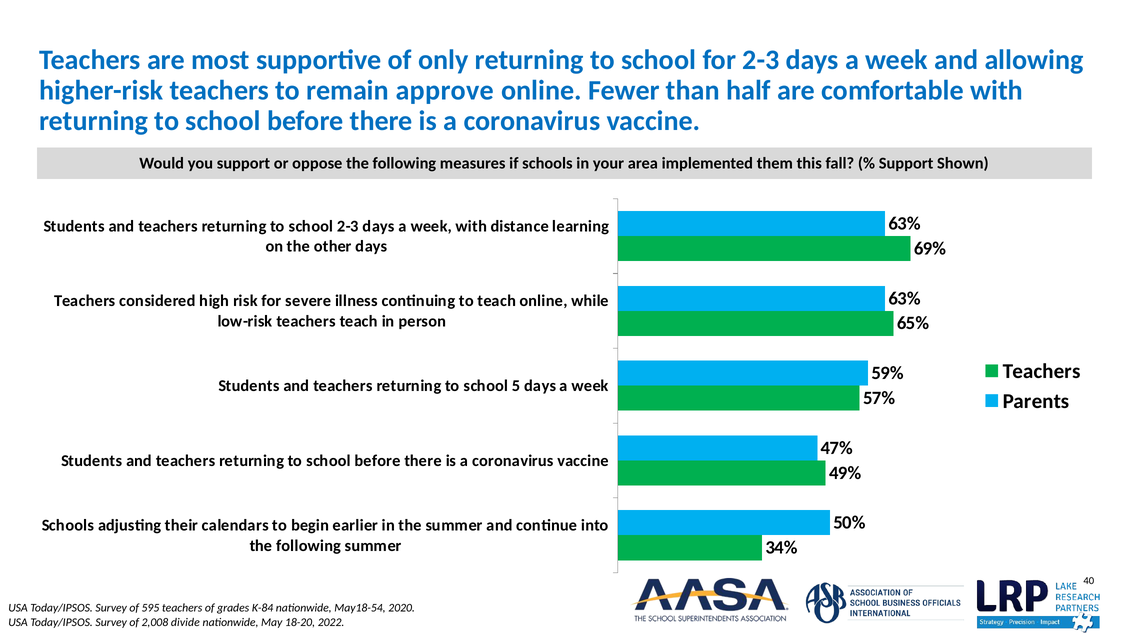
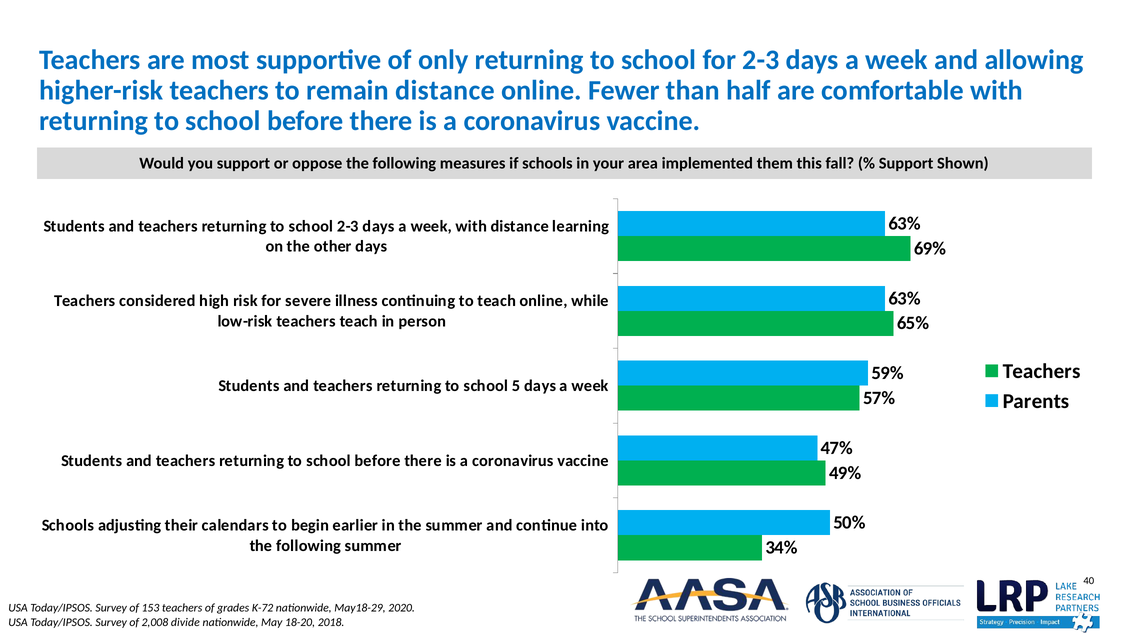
remain approve: approve -> distance (445, 90)
595: 595 -> 153 (150, 608)
K-84: K-84 -> K-72 (263, 608)
May18-54: May18-54 -> May18-29 (360, 608)
2022: 2022 -> 2018 (331, 622)
